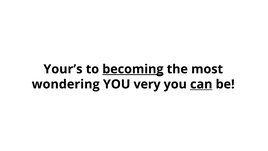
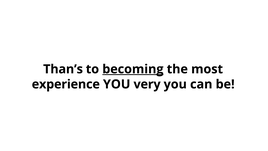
Your’s: Your’s -> Than’s (63, 69)
wondering: wondering -> experience (66, 84)
can underline: present -> none (201, 84)
